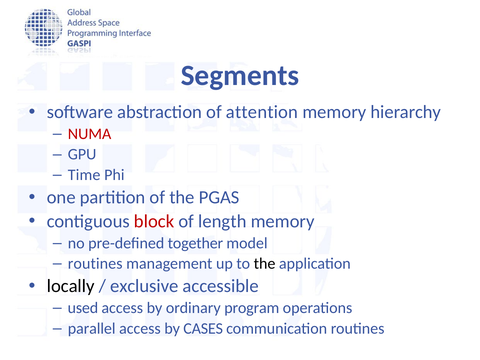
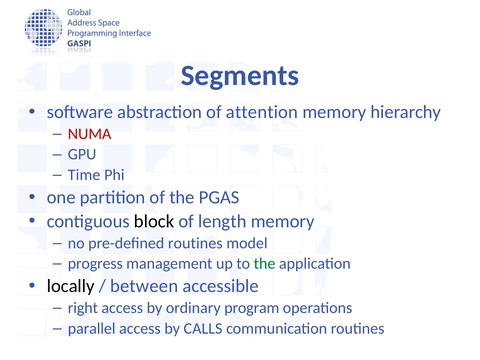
block colour: red -> black (154, 221)
pre-defined together: together -> routines (195, 243)
routines: routines -> progress (95, 264)
the colour: black -> green (265, 264)
exclusive: exclusive -> between (144, 286)
used: used -> right (83, 308)
CASES: CASES -> CALLS (203, 328)
